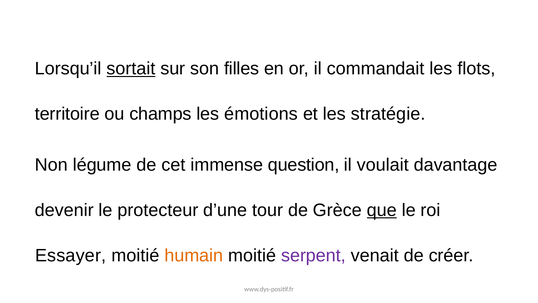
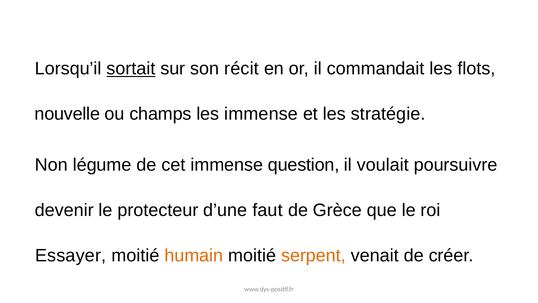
filles: filles -> récit (242, 69)
territoire: territoire -> nouvelle (67, 114)
les émotions: émotions -> immense (261, 114)
davantage: davantage -> poursuivre (456, 165)
tour: tour -> faut (268, 210)
que underline: present -> none (382, 210)
serpent colour: purple -> orange (313, 255)
